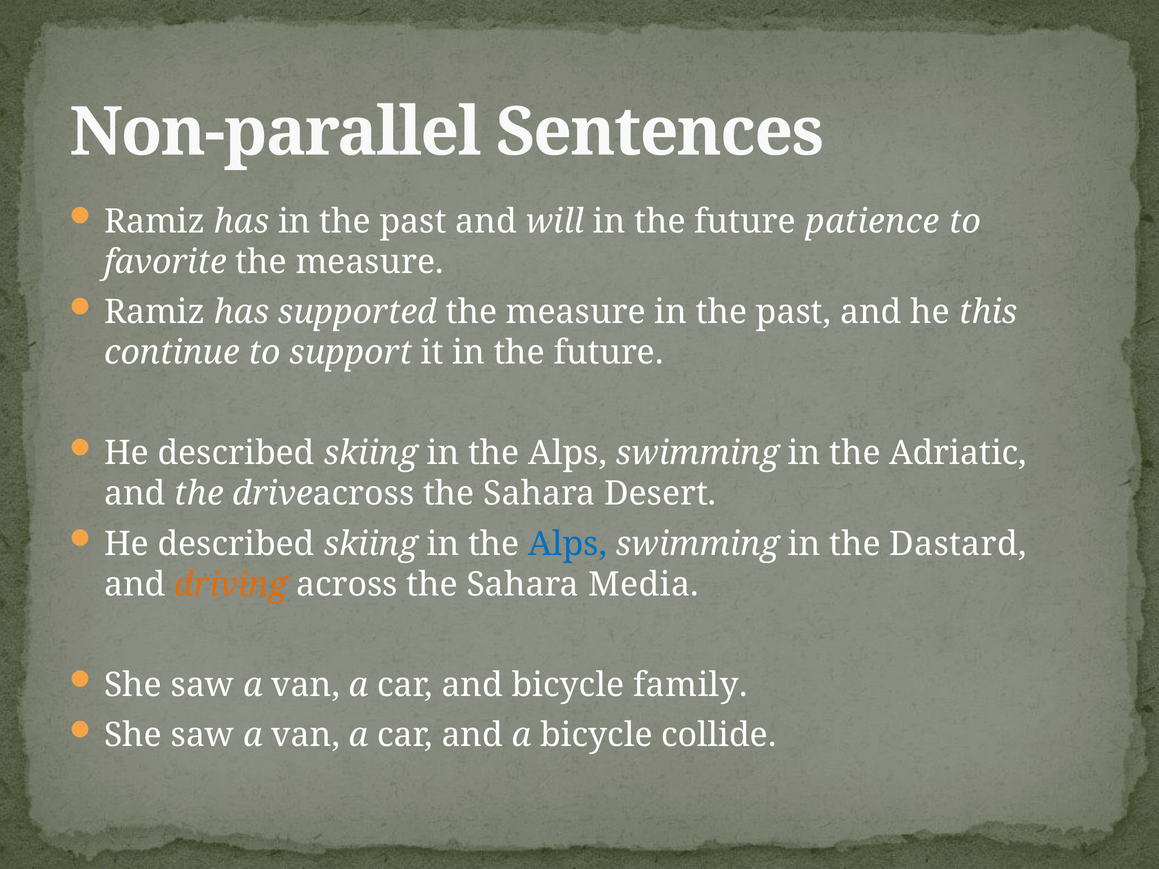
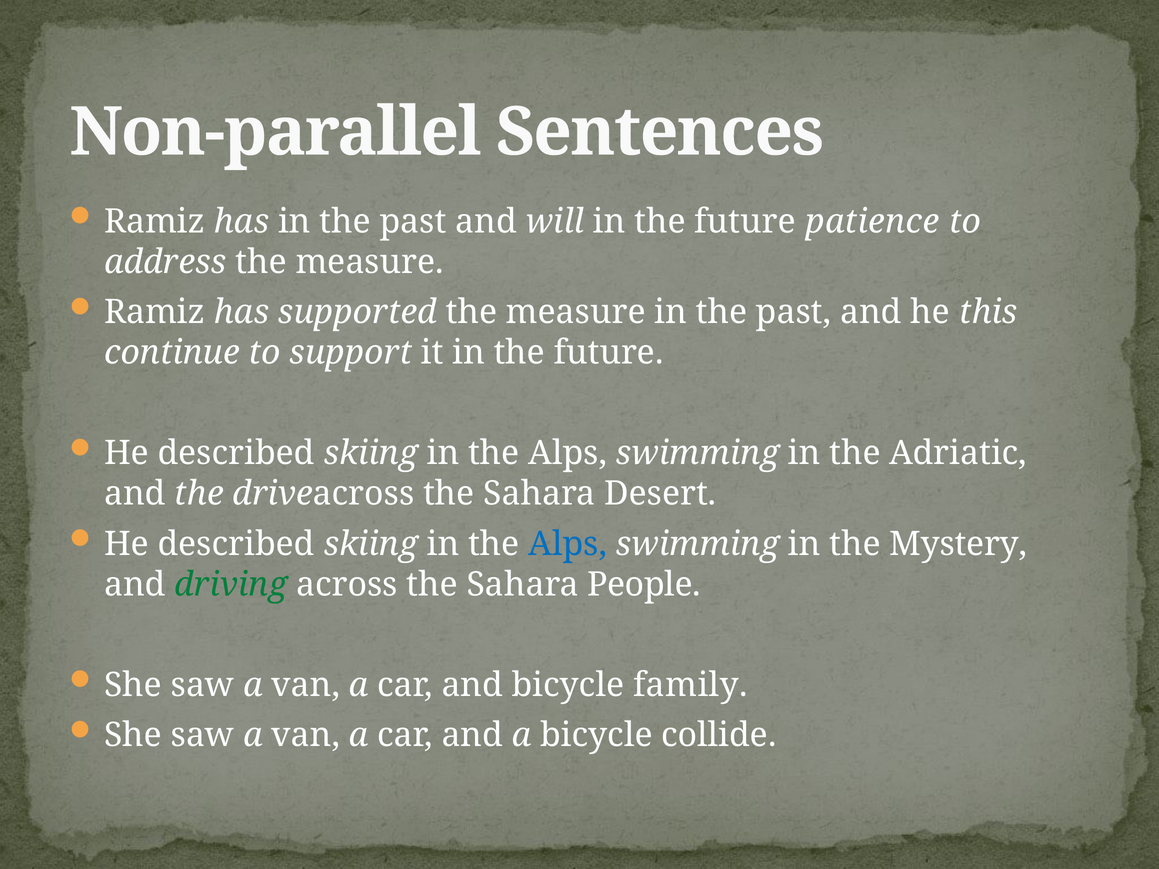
favorite: favorite -> address (165, 262)
Dastard: Dastard -> Mystery (958, 544)
driving colour: orange -> green (231, 585)
Media: Media -> People (644, 585)
